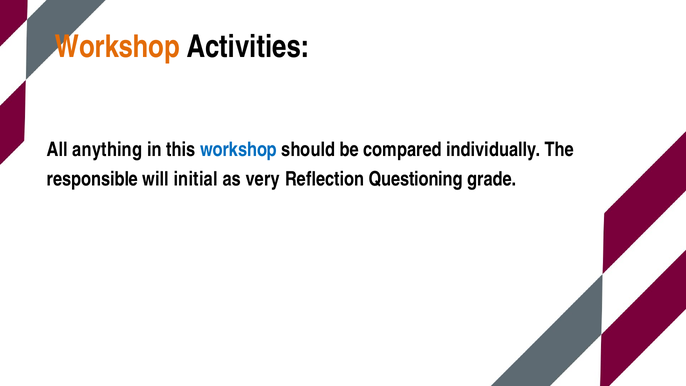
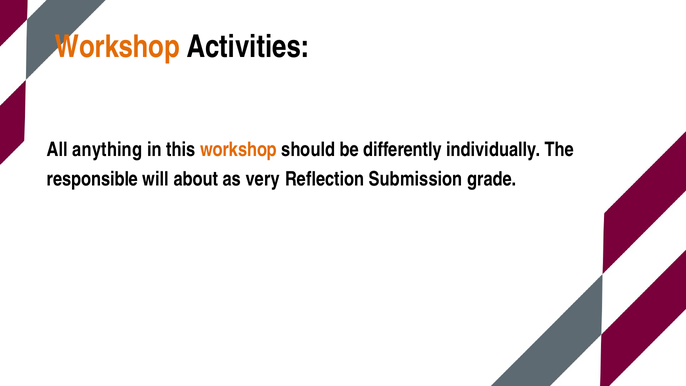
workshop colour: blue -> orange (238, 150)
compared: compared -> differently (403, 150)
initial: initial -> about (196, 179)
Questioning: Questioning -> Submission (416, 179)
